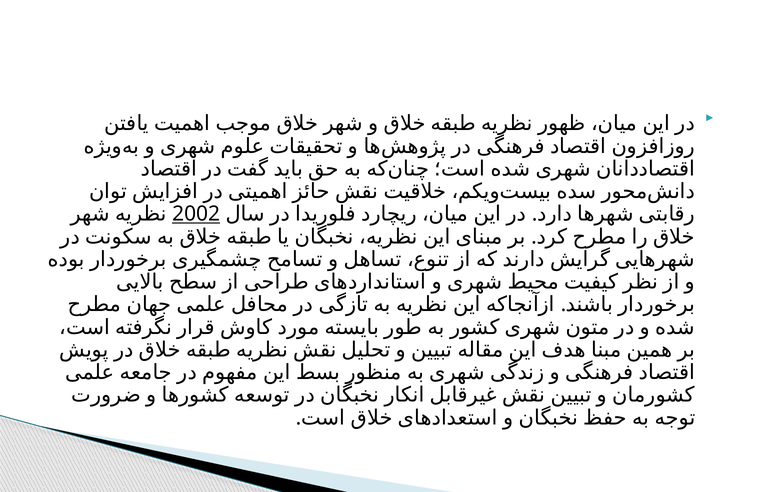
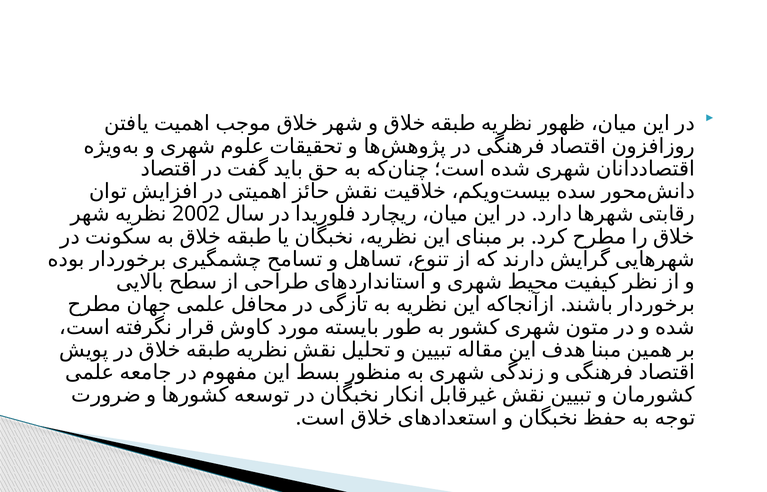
2002 underline: present -> none (196, 214)
